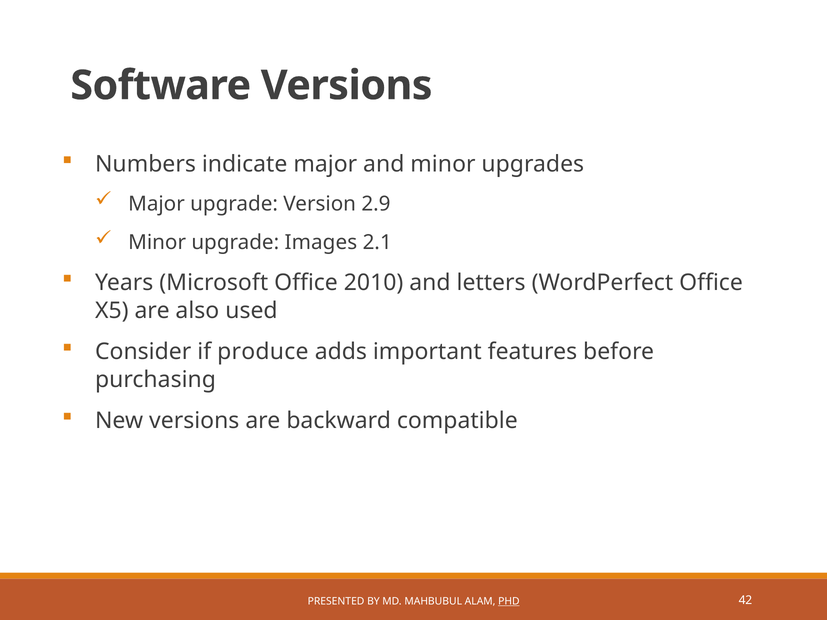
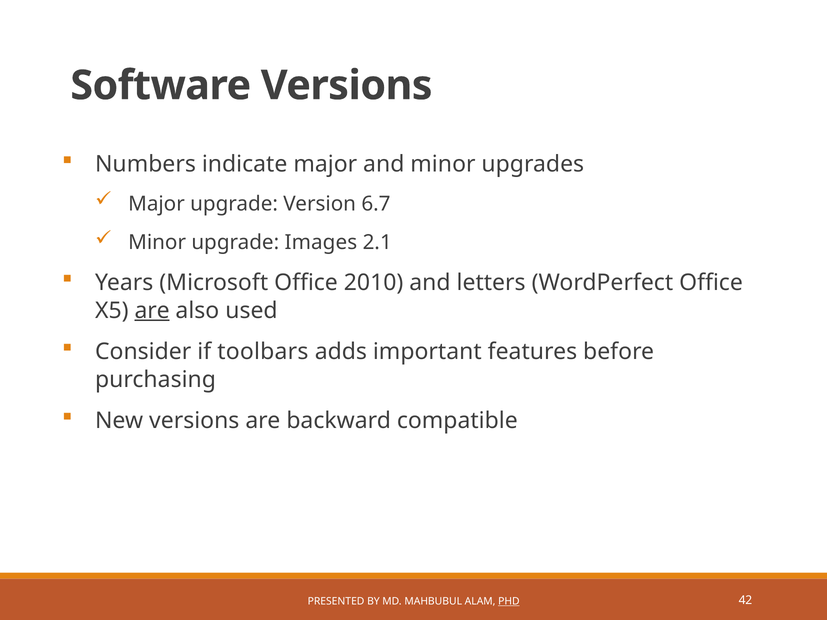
2.9: 2.9 -> 6.7 (376, 204)
are underline: none -> present (152, 311)
produce: produce -> toolbars (263, 352)
